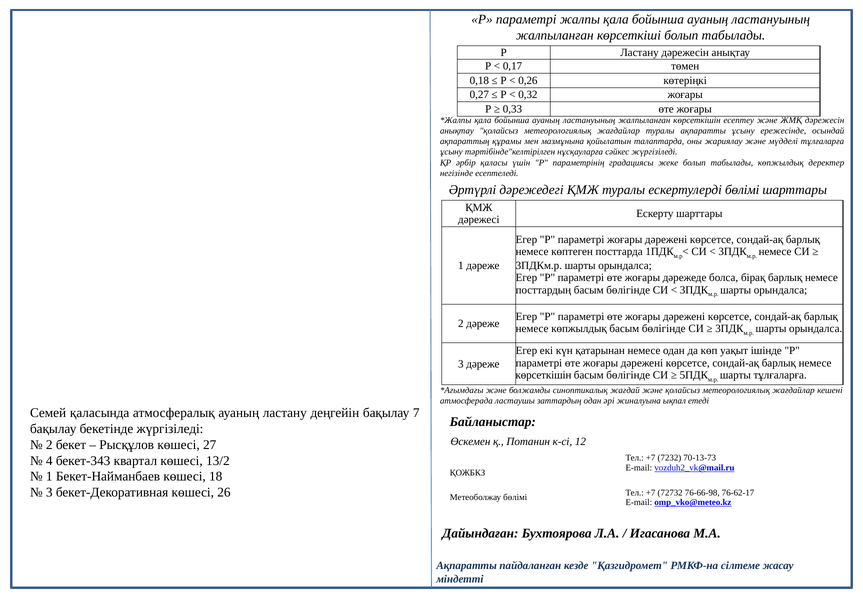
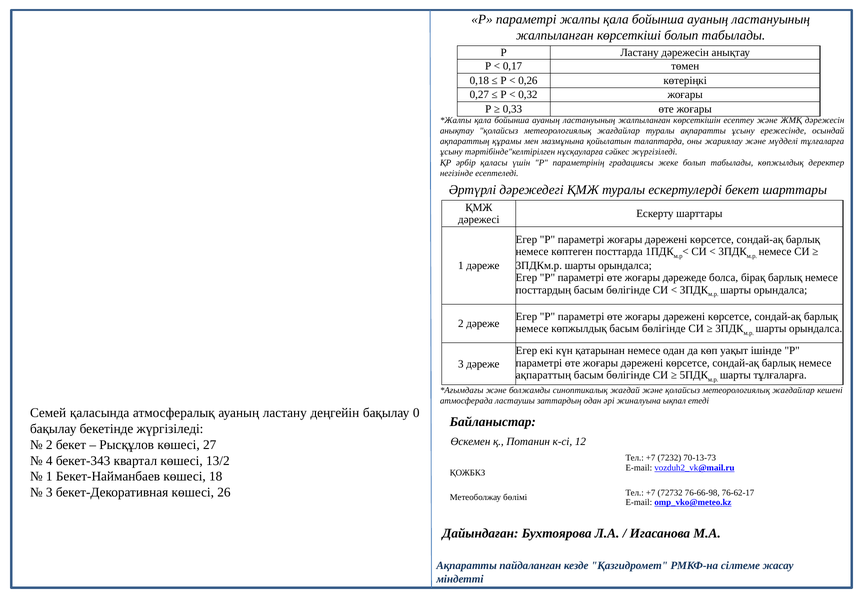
ескертулерді бөлімі: бөлімі -> бекет (742, 190)
көрсеткішін: көрсеткішін -> ақпараттың (543, 375)
7: 7 -> 0 (416, 412)
